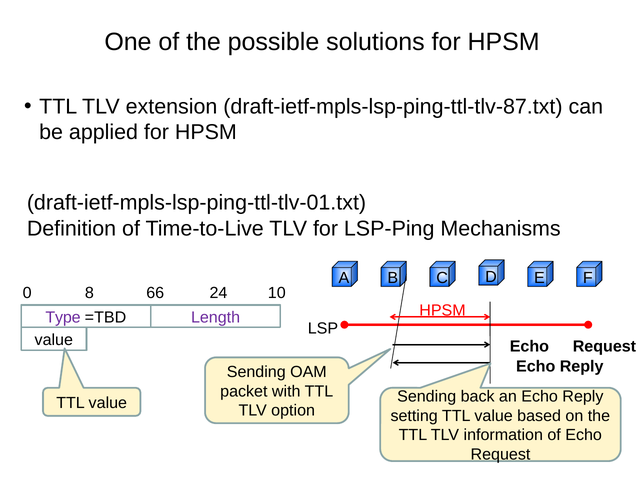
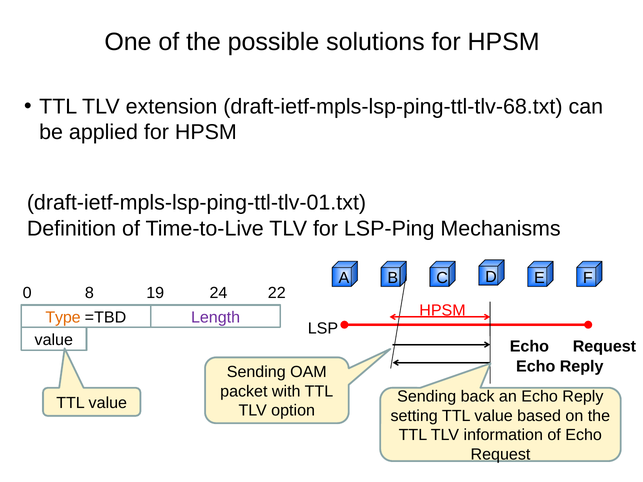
draft-ietf-mpls-lsp-ping-ttl-tlv-87.txt: draft-ietf-mpls-lsp-ping-ttl-tlv-87.txt -> draft-ietf-mpls-lsp-ping-ttl-tlv-68.txt (393, 107)
66: 66 -> 19 (155, 293)
10: 10 -> 22 (277, 293)
Type colour: purple -> orange (63, 317)
